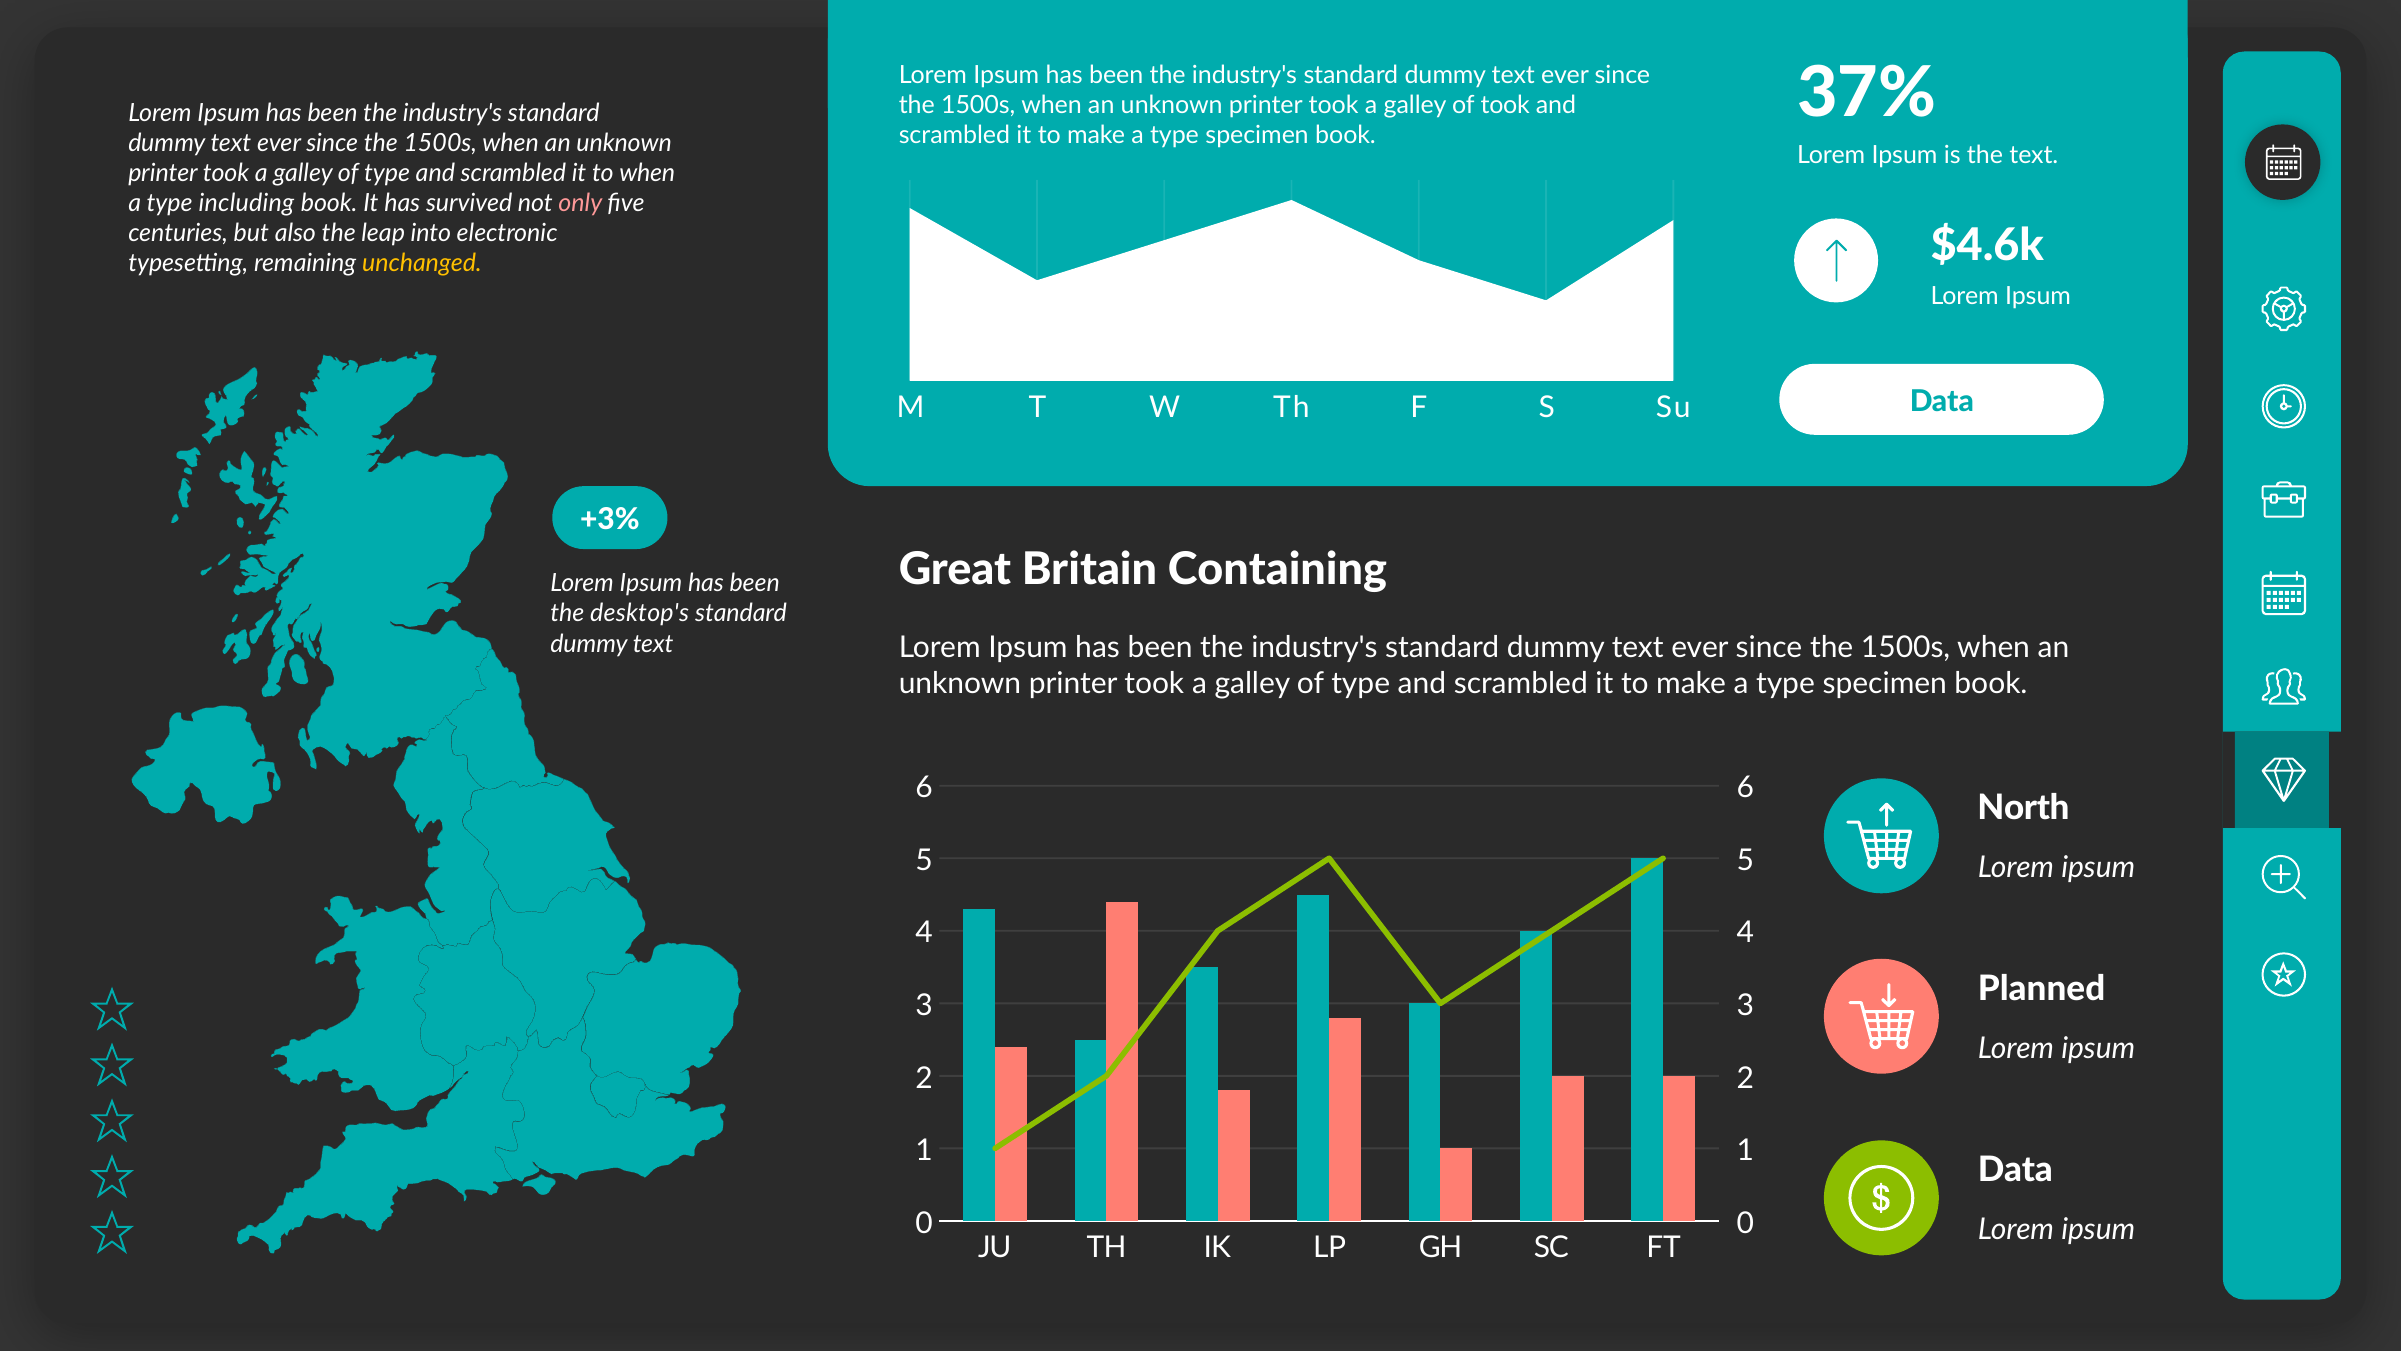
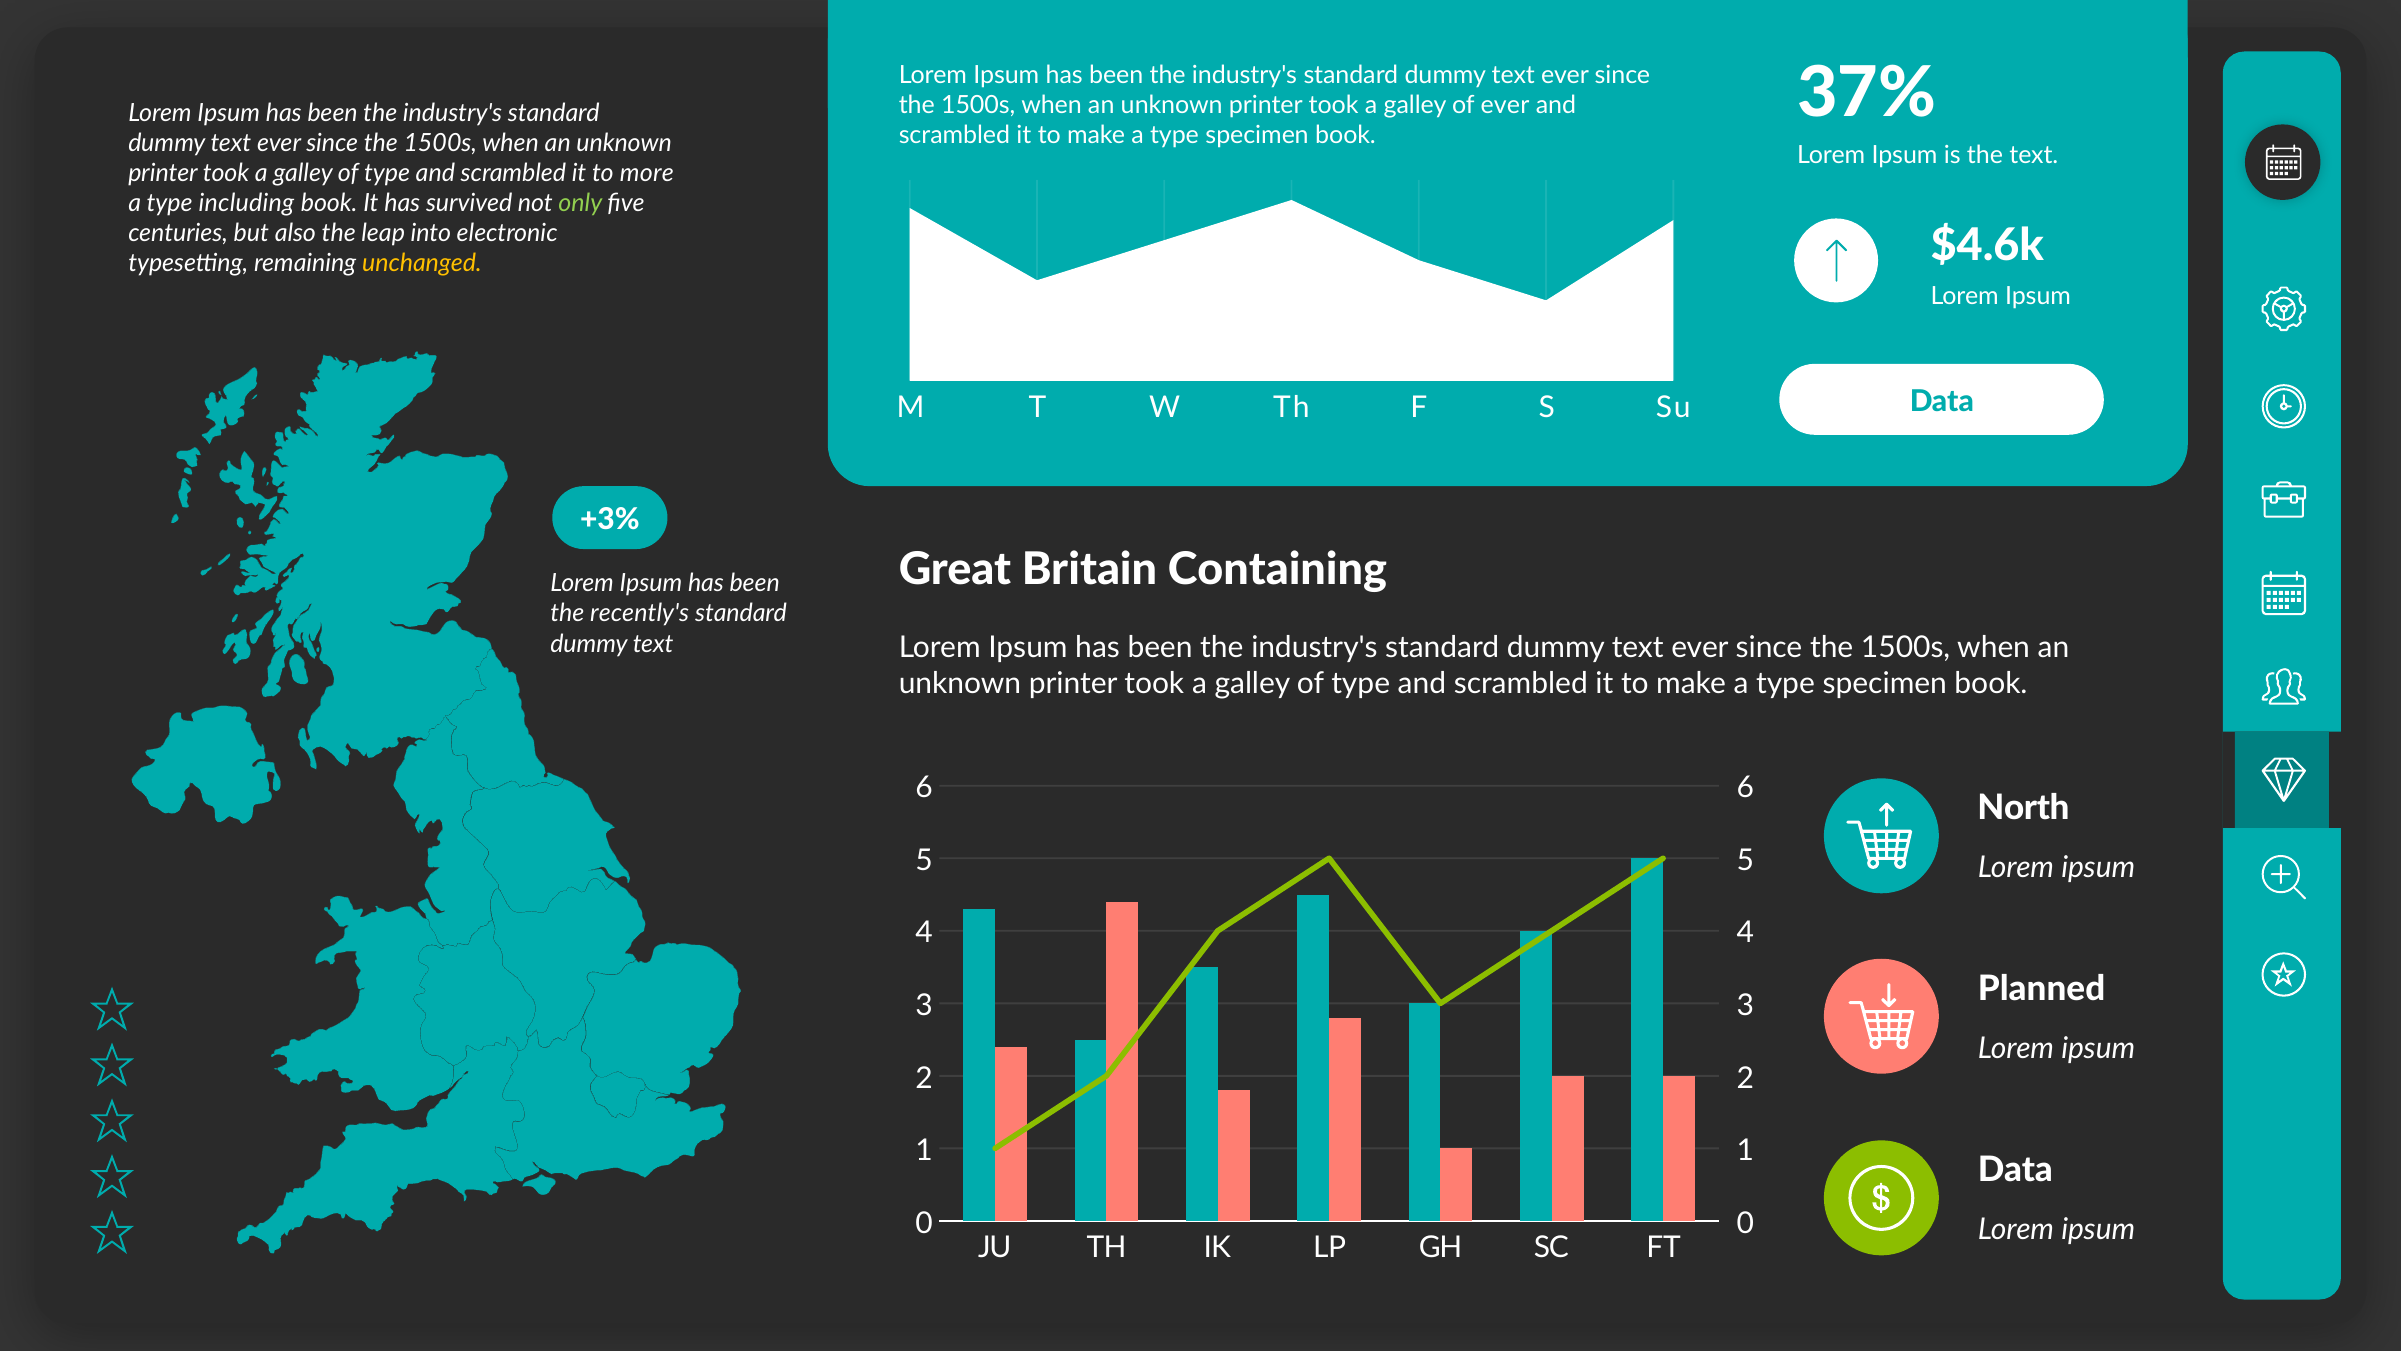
of took: took -> ever (1505, 106)
to when: when -> more (647, 173)
only colour: pink -> light green (580, 203)
desktop's: desktop's -> recently's (640, 613)
